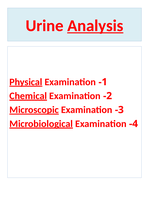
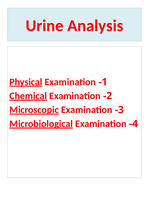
Analysis underline: present -> none (95, 26)
